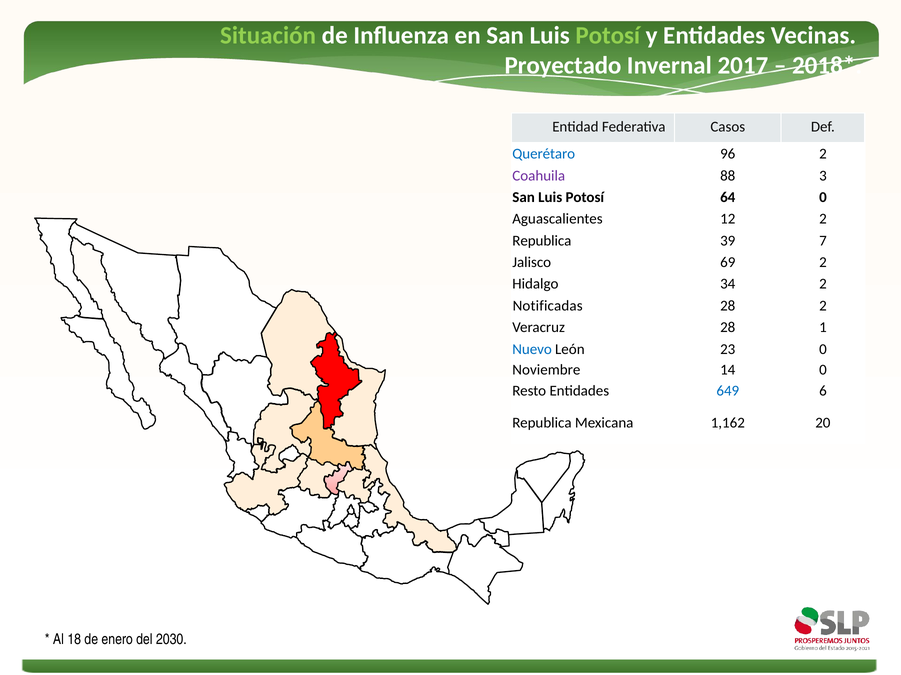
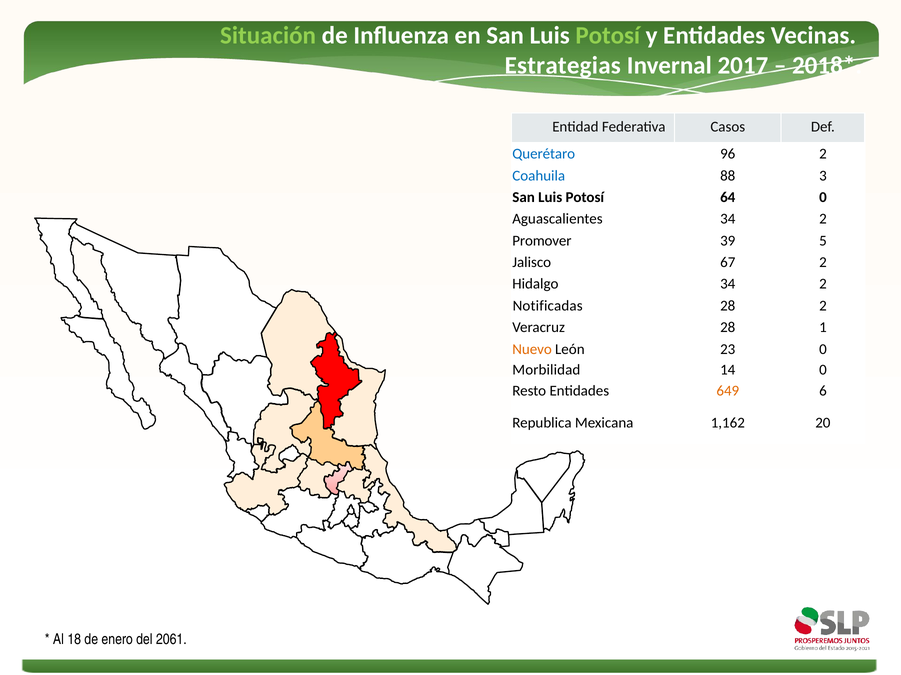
Proyectado: Proyectado -> Estrategias (563, 65)
Coahuila colour: purple -> blue (539, 176)
Aguascalientes 12: 12 -> 34 (728, 219)
Republica: Republica -> Promover (542, 241)
7: 7 -> 5 (823, 241)
69: 69 -> 67 (728, 263)
Nuevo colour: blue -> orange (532, 349)
Noviembre: Noviembre -> Morbilidad (546, 370)
649 colour: blue -> orange (728, 391)
2030: 2030 -> 2061 (171, 640)
